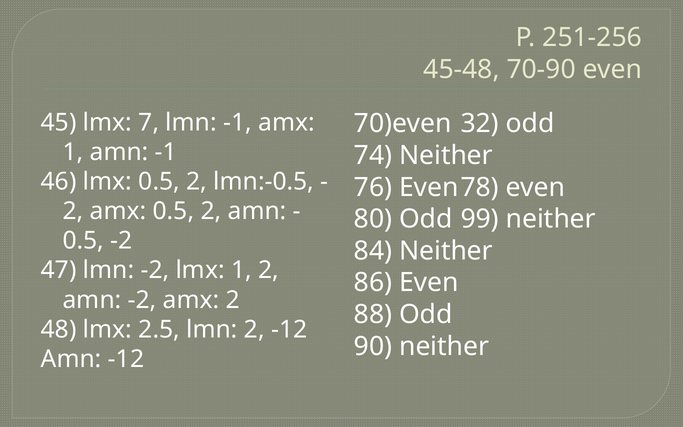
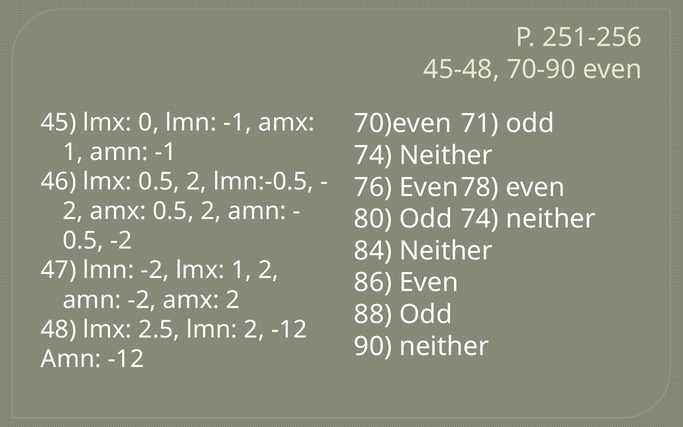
7: 7 -> 0 (149, 122)
32: 32 -> 71 (480, 124)
80 Odd 99: 99 -> 74 (480, 219)
